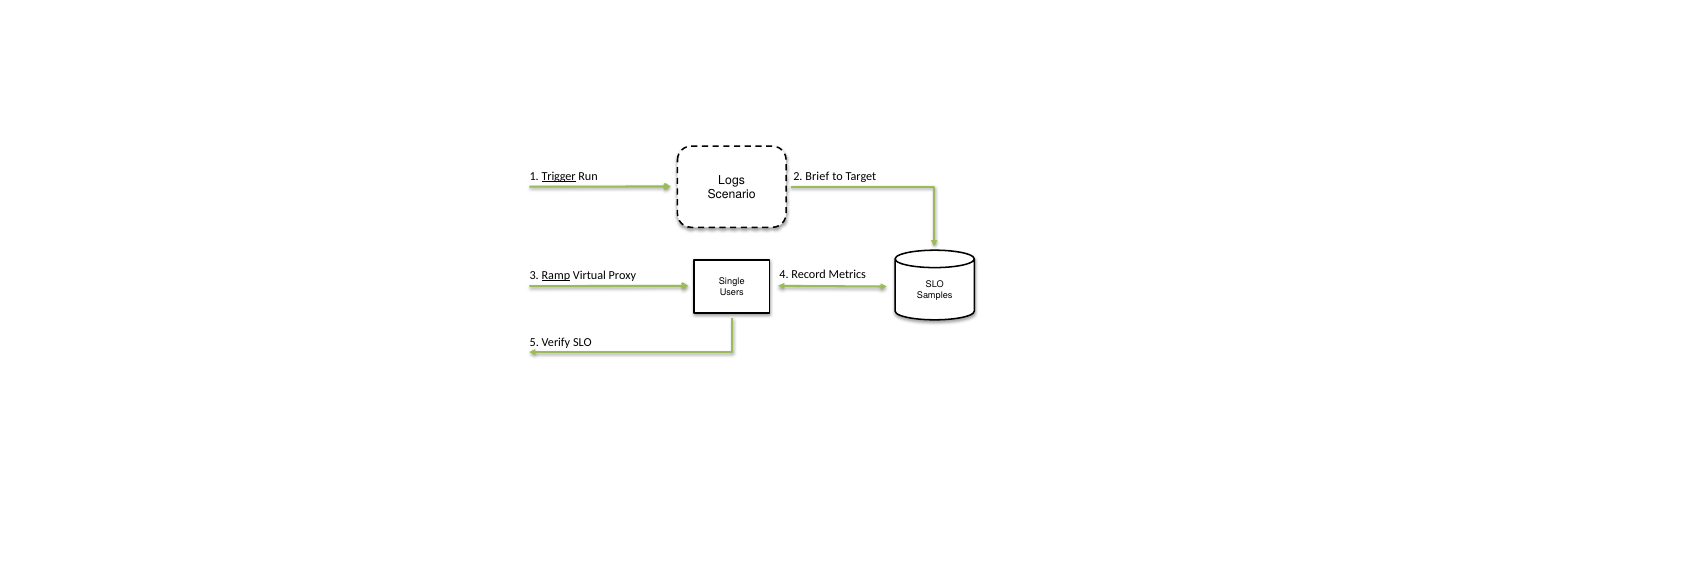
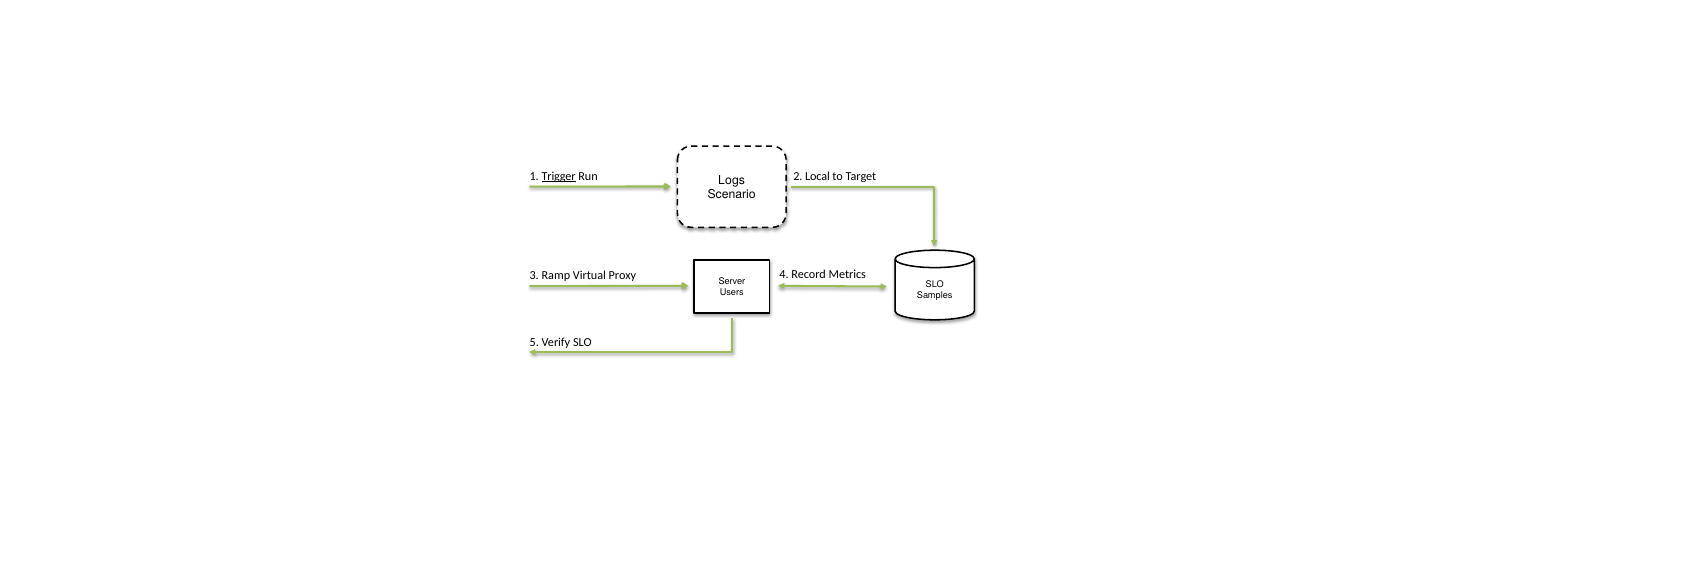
Brief: Brief -> Local (817, 177)
Ramp underline: present -> none (556, 275)
Single: Single -> Server (732, 282)
